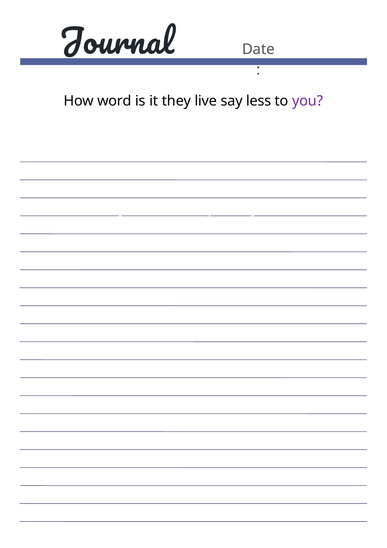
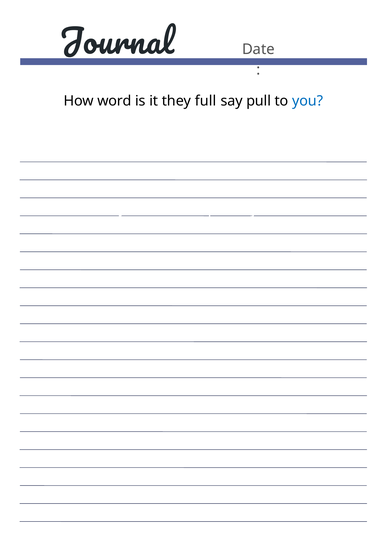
live: live -> full (206, 101)
less: less -> pull (259, 101)
you colour: purple -> blue (307, 101)
